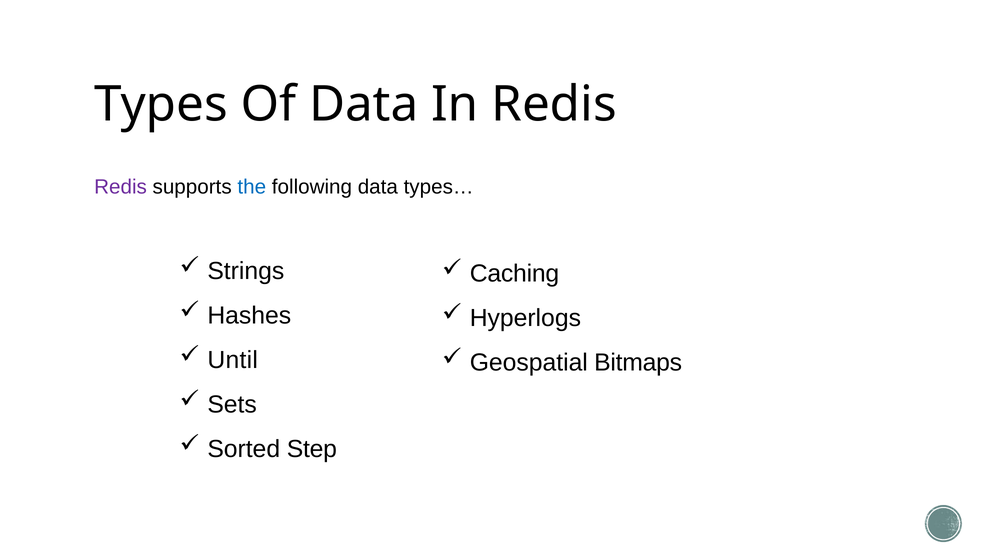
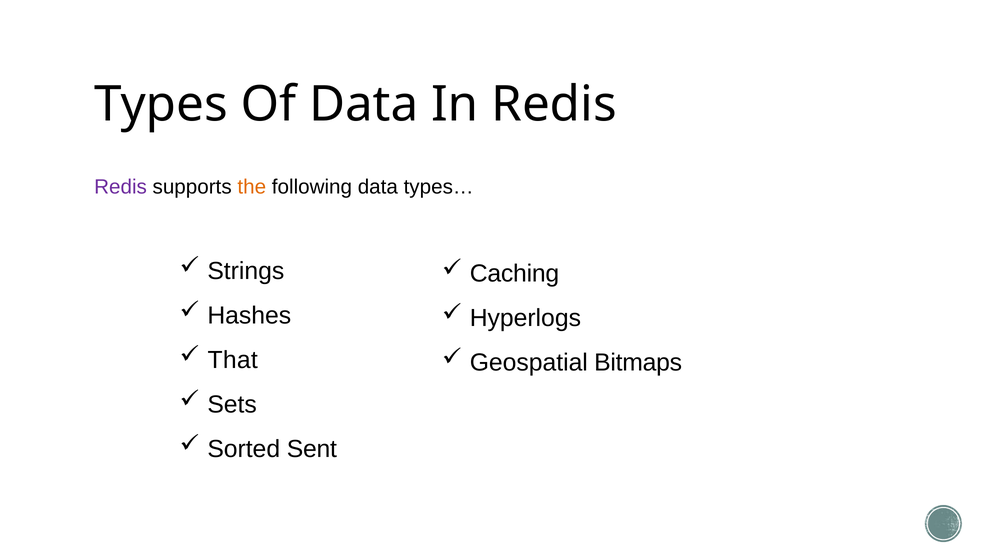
the colour: blue -> orange (252, 187)
Until: Until -> That (233, 360)
Step: Step -> Sent (312, 449)
